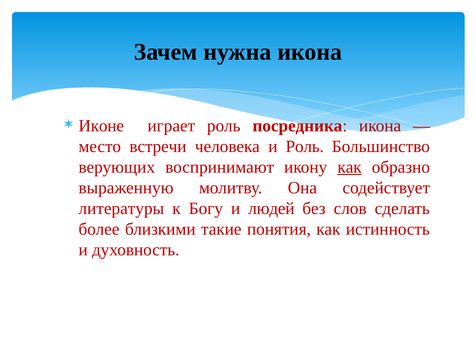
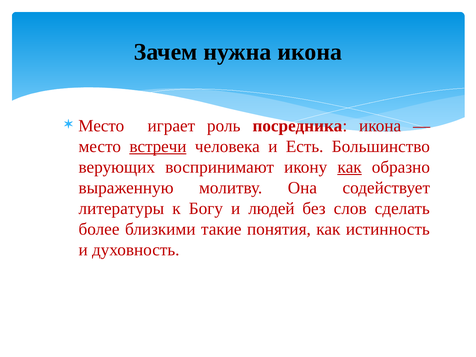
Иконе: Иконе -> Место (101, 126)
встречи underline: none -> present (158, 146)
и Роль: Роль -> Есть (305, 146)
